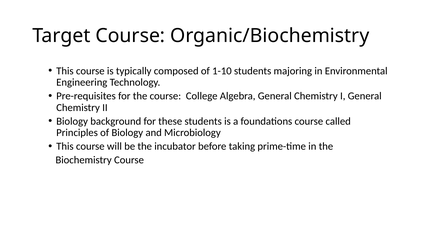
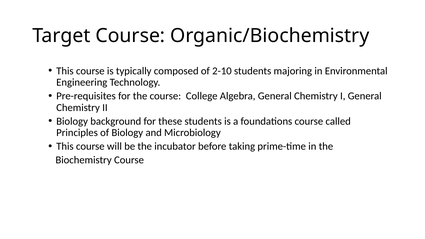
1-10: 1-10 -> 2-10 (222, 71)
